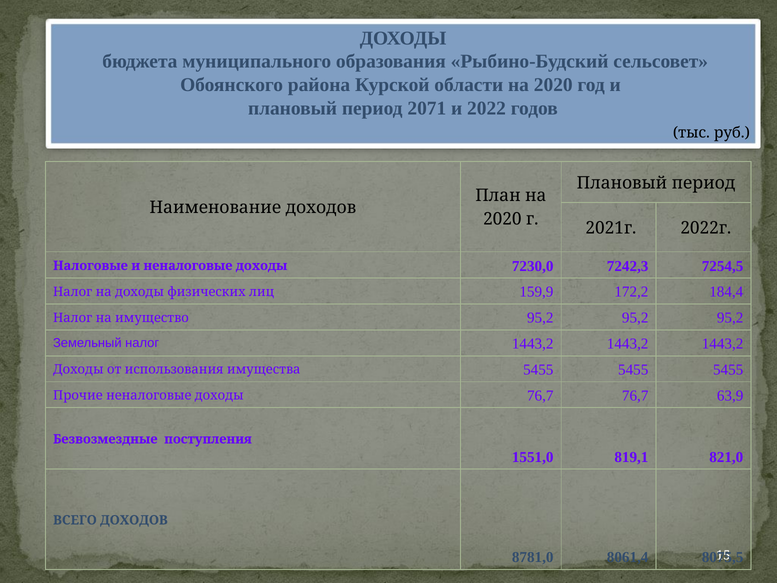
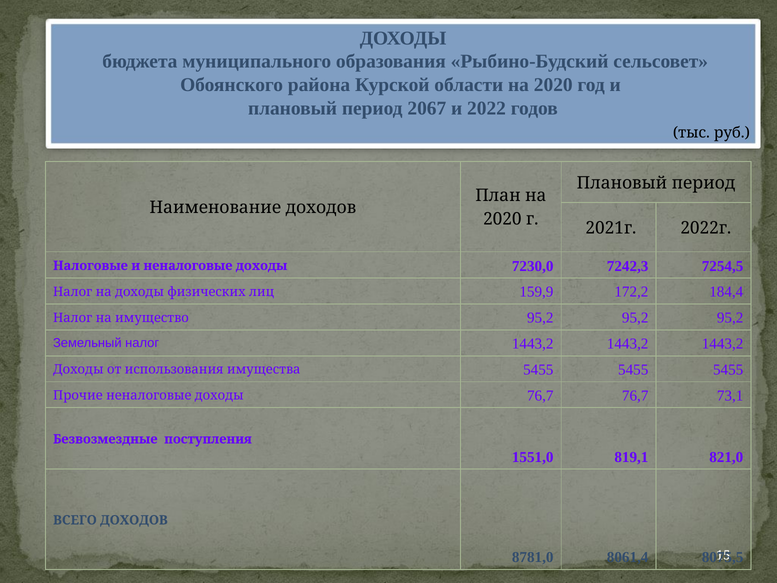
2071: 2071 -> 2067 (427, 108)
63,9: 63,9 -> 73,1 (730, 395)
